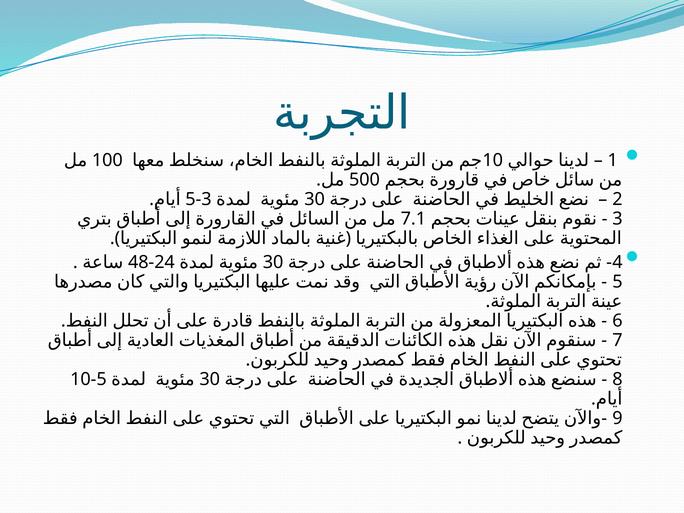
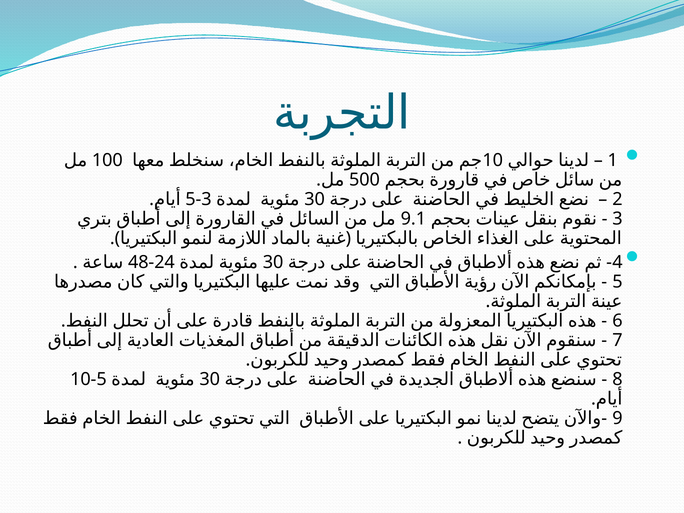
7.1: 7.1 -> 9.1 (413, 219)
